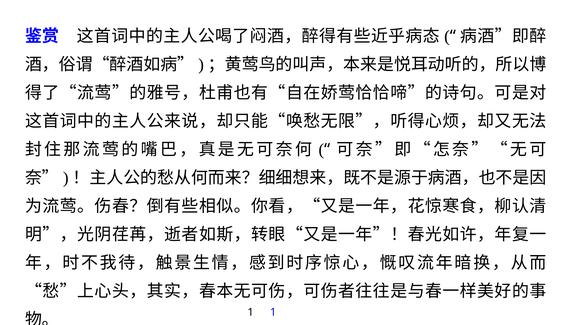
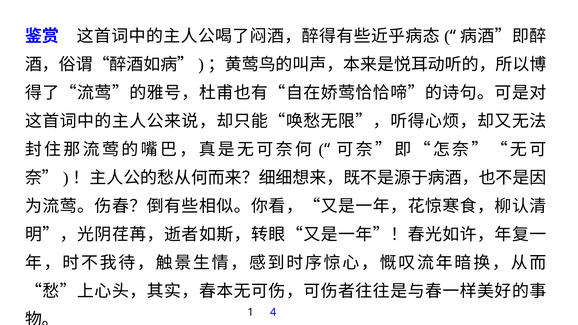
1 1: 1 -> 4 (273, 312)
